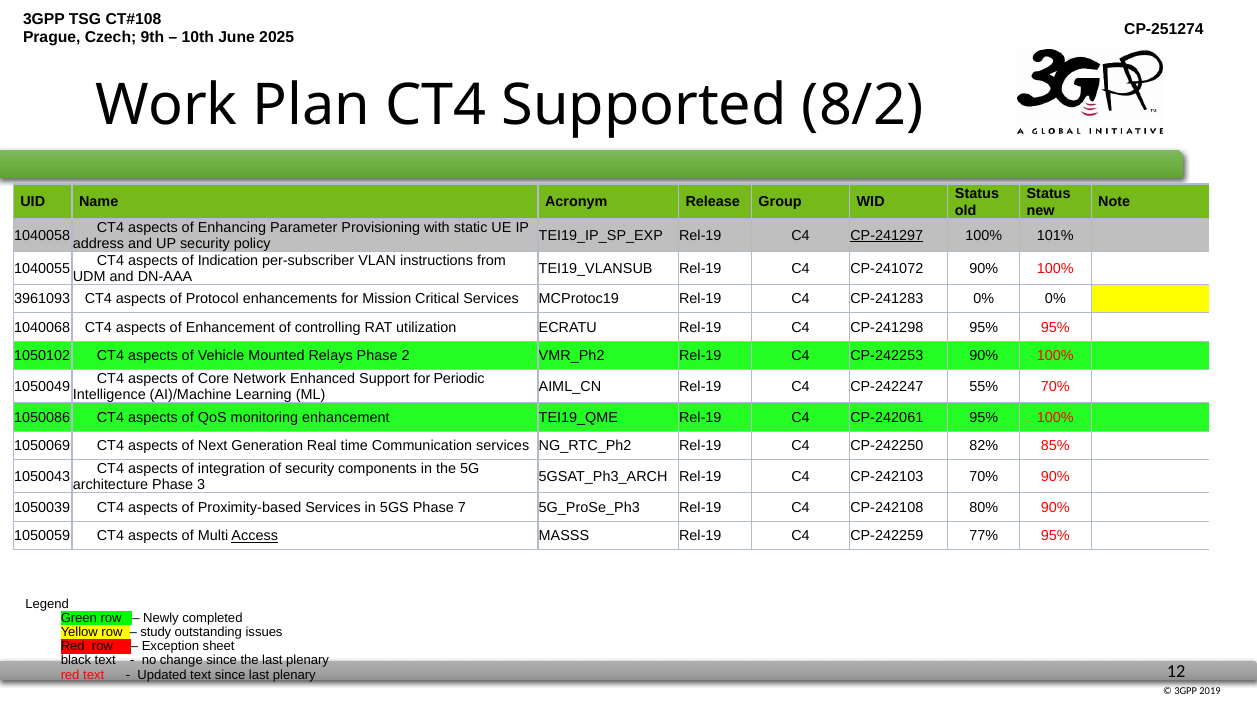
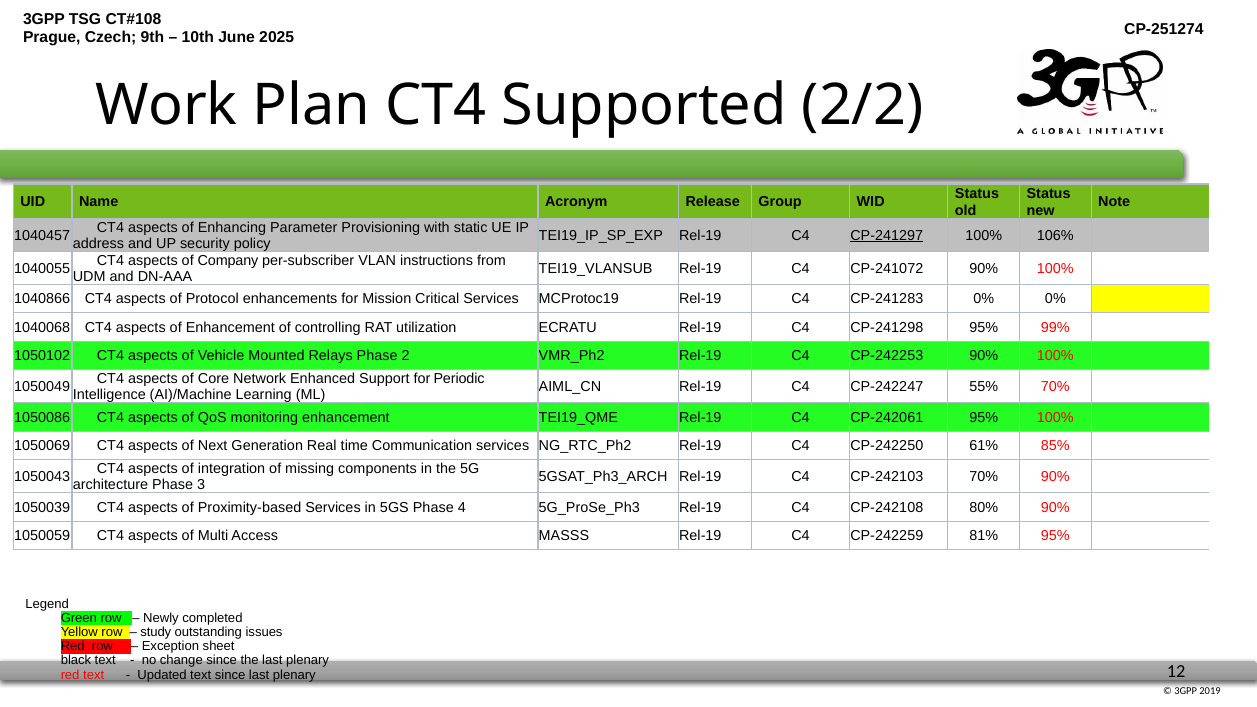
8/2: 8/2 -> 2/2 (863, 106)
1040058: 1040058 -> 1040457 (42, 235)
101%: 101% -> 106% (1055, 235)
Indication: Indication -> Company (228, 260)
3961093: 3961093 -> 1040866 (42, 299)
95% 95%: 95% -> 99% (1055, 328)
82%: 82% -> 61% (984, 446)
of security: security -> missing (310, 469)
7: 7 -> 4 (462, 508)
Access underline: present -> none (255, 536)
77%: 77% -> 81% (984, 536)
